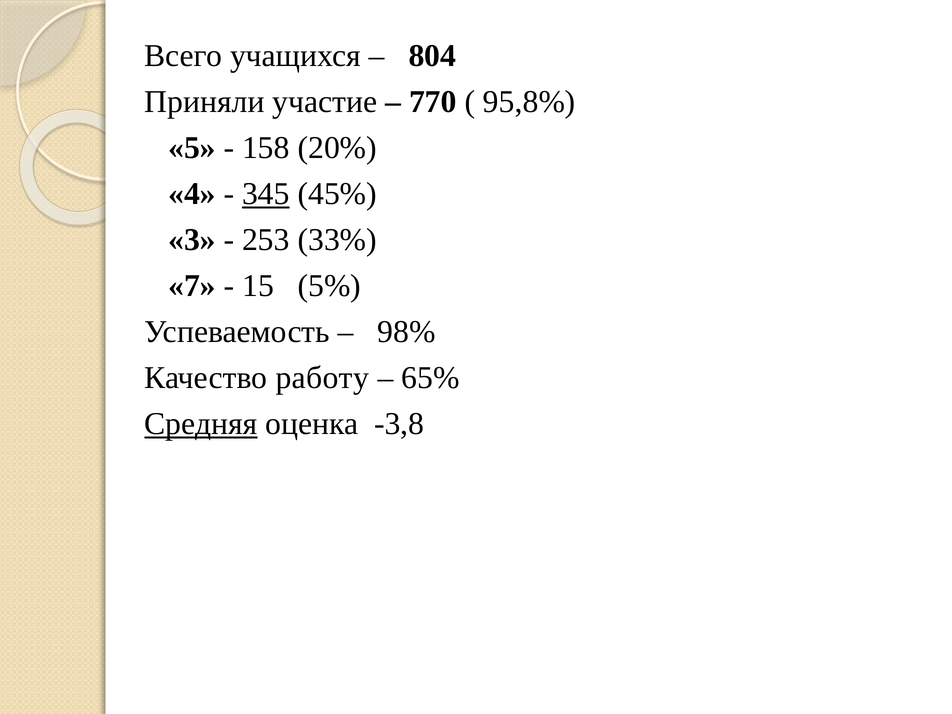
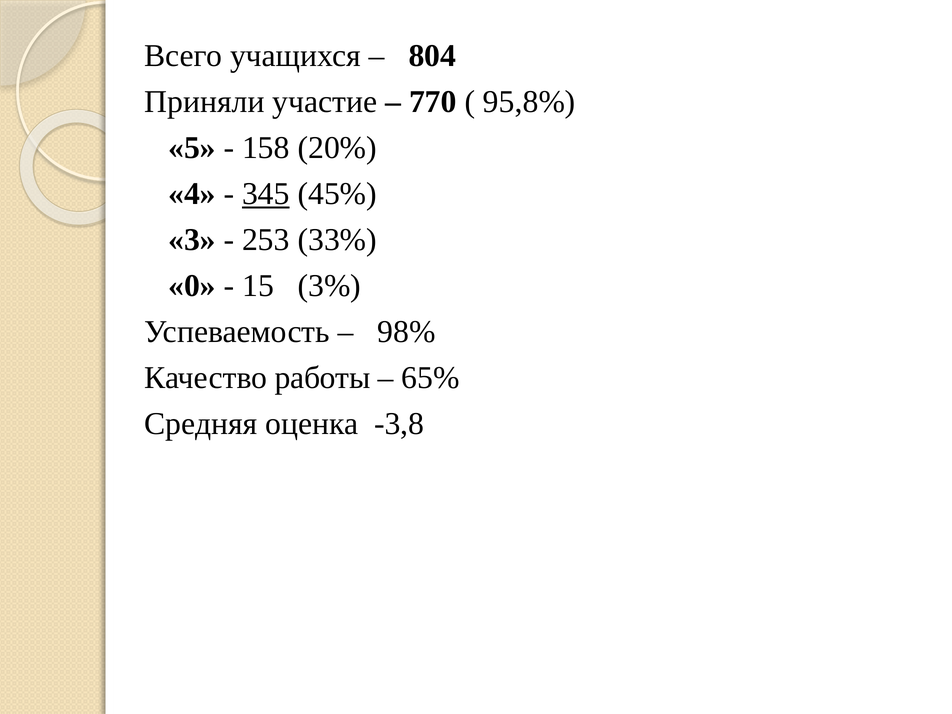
7: 7 -> 0 (192, 286)
5%: 5% -> 3% (329, 286)
работу: работу -> работы (323, 378)
Средняя underline: present -> none (201, 424)
